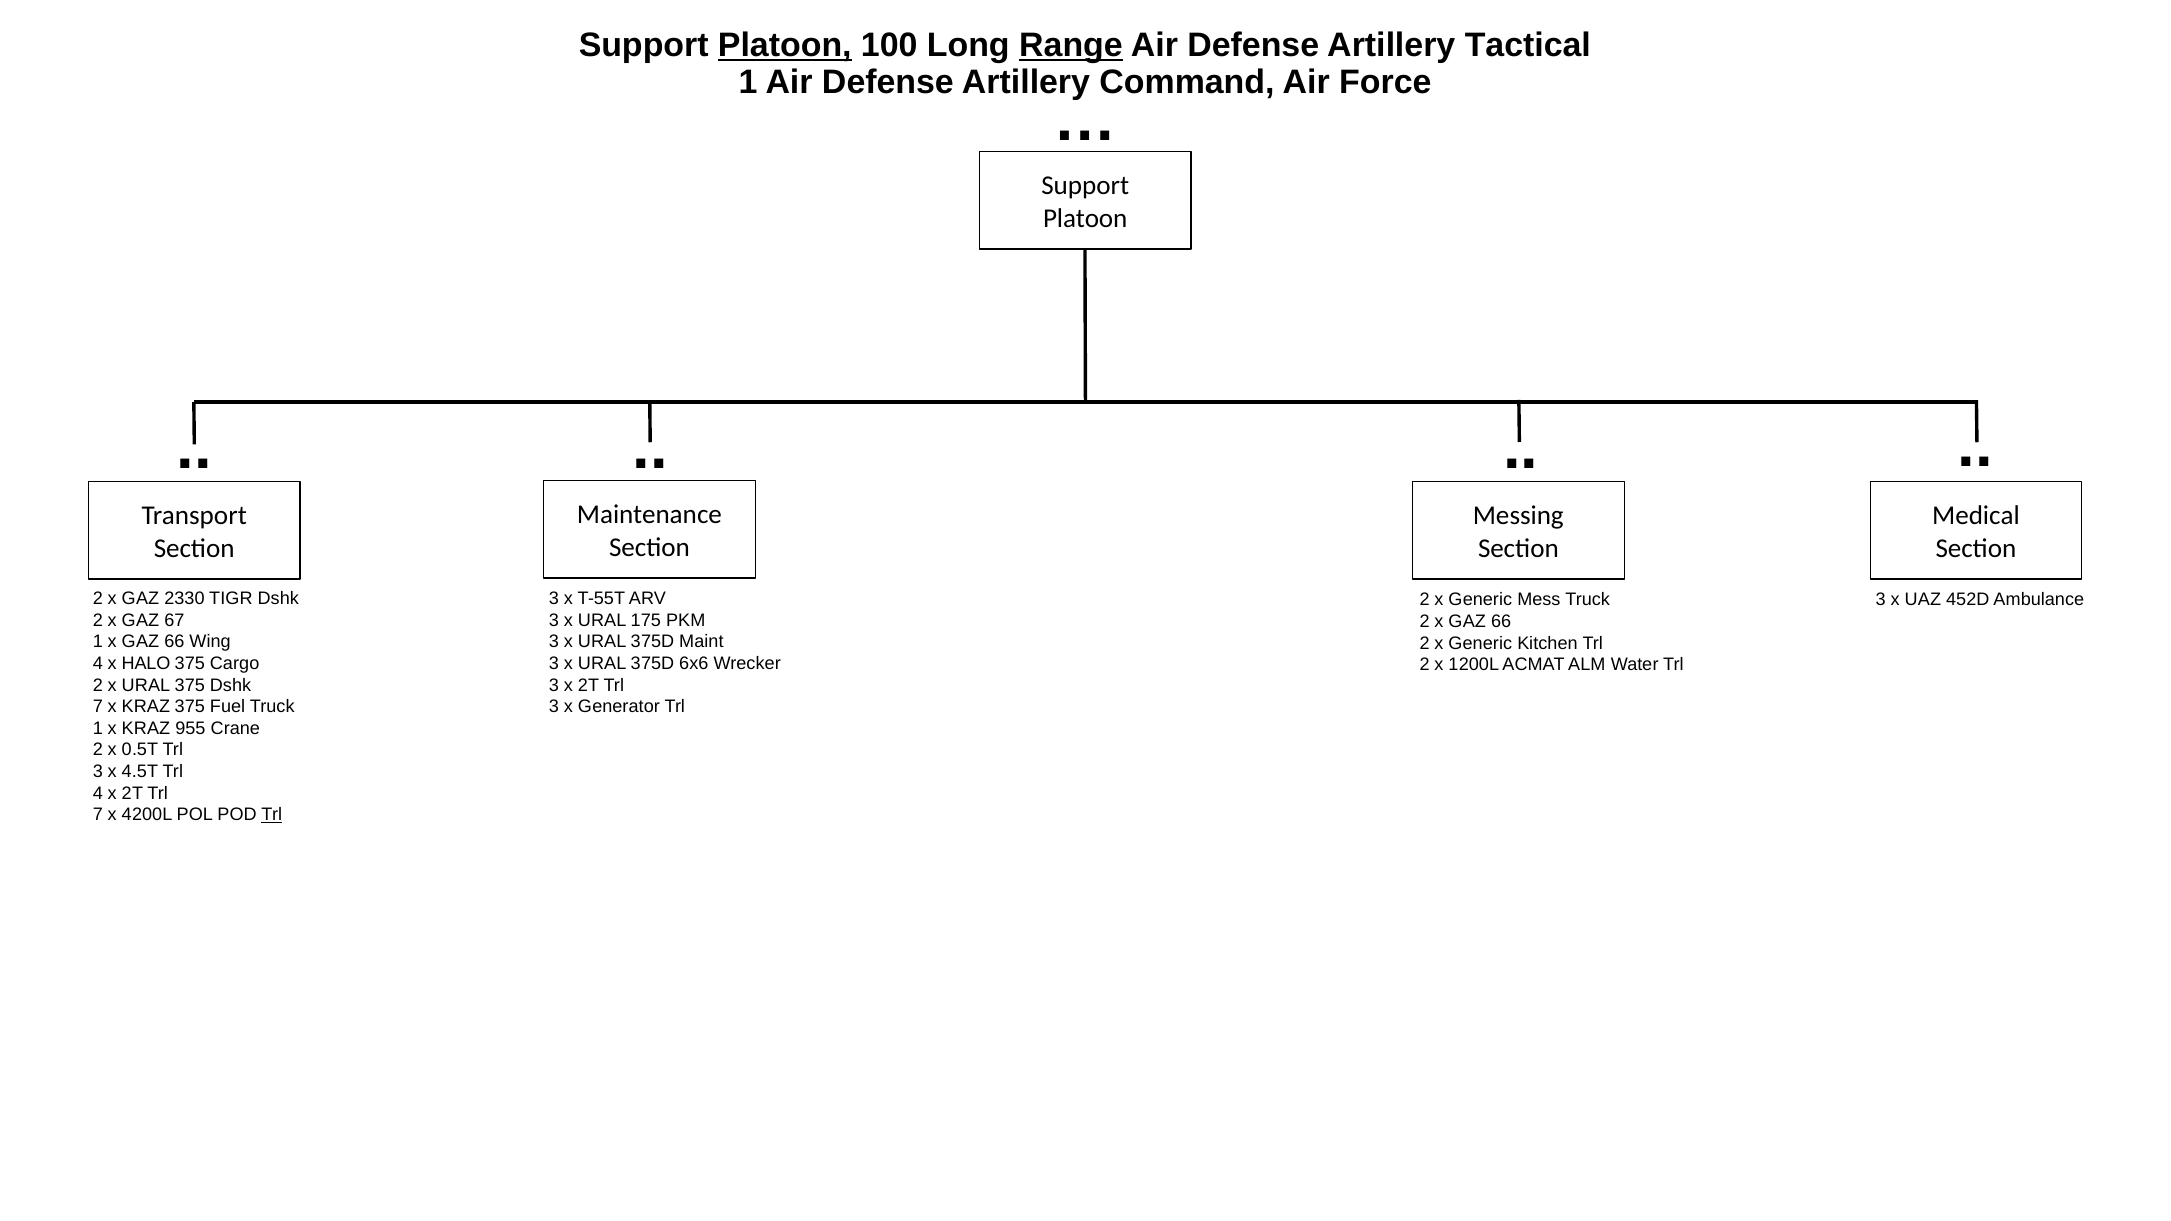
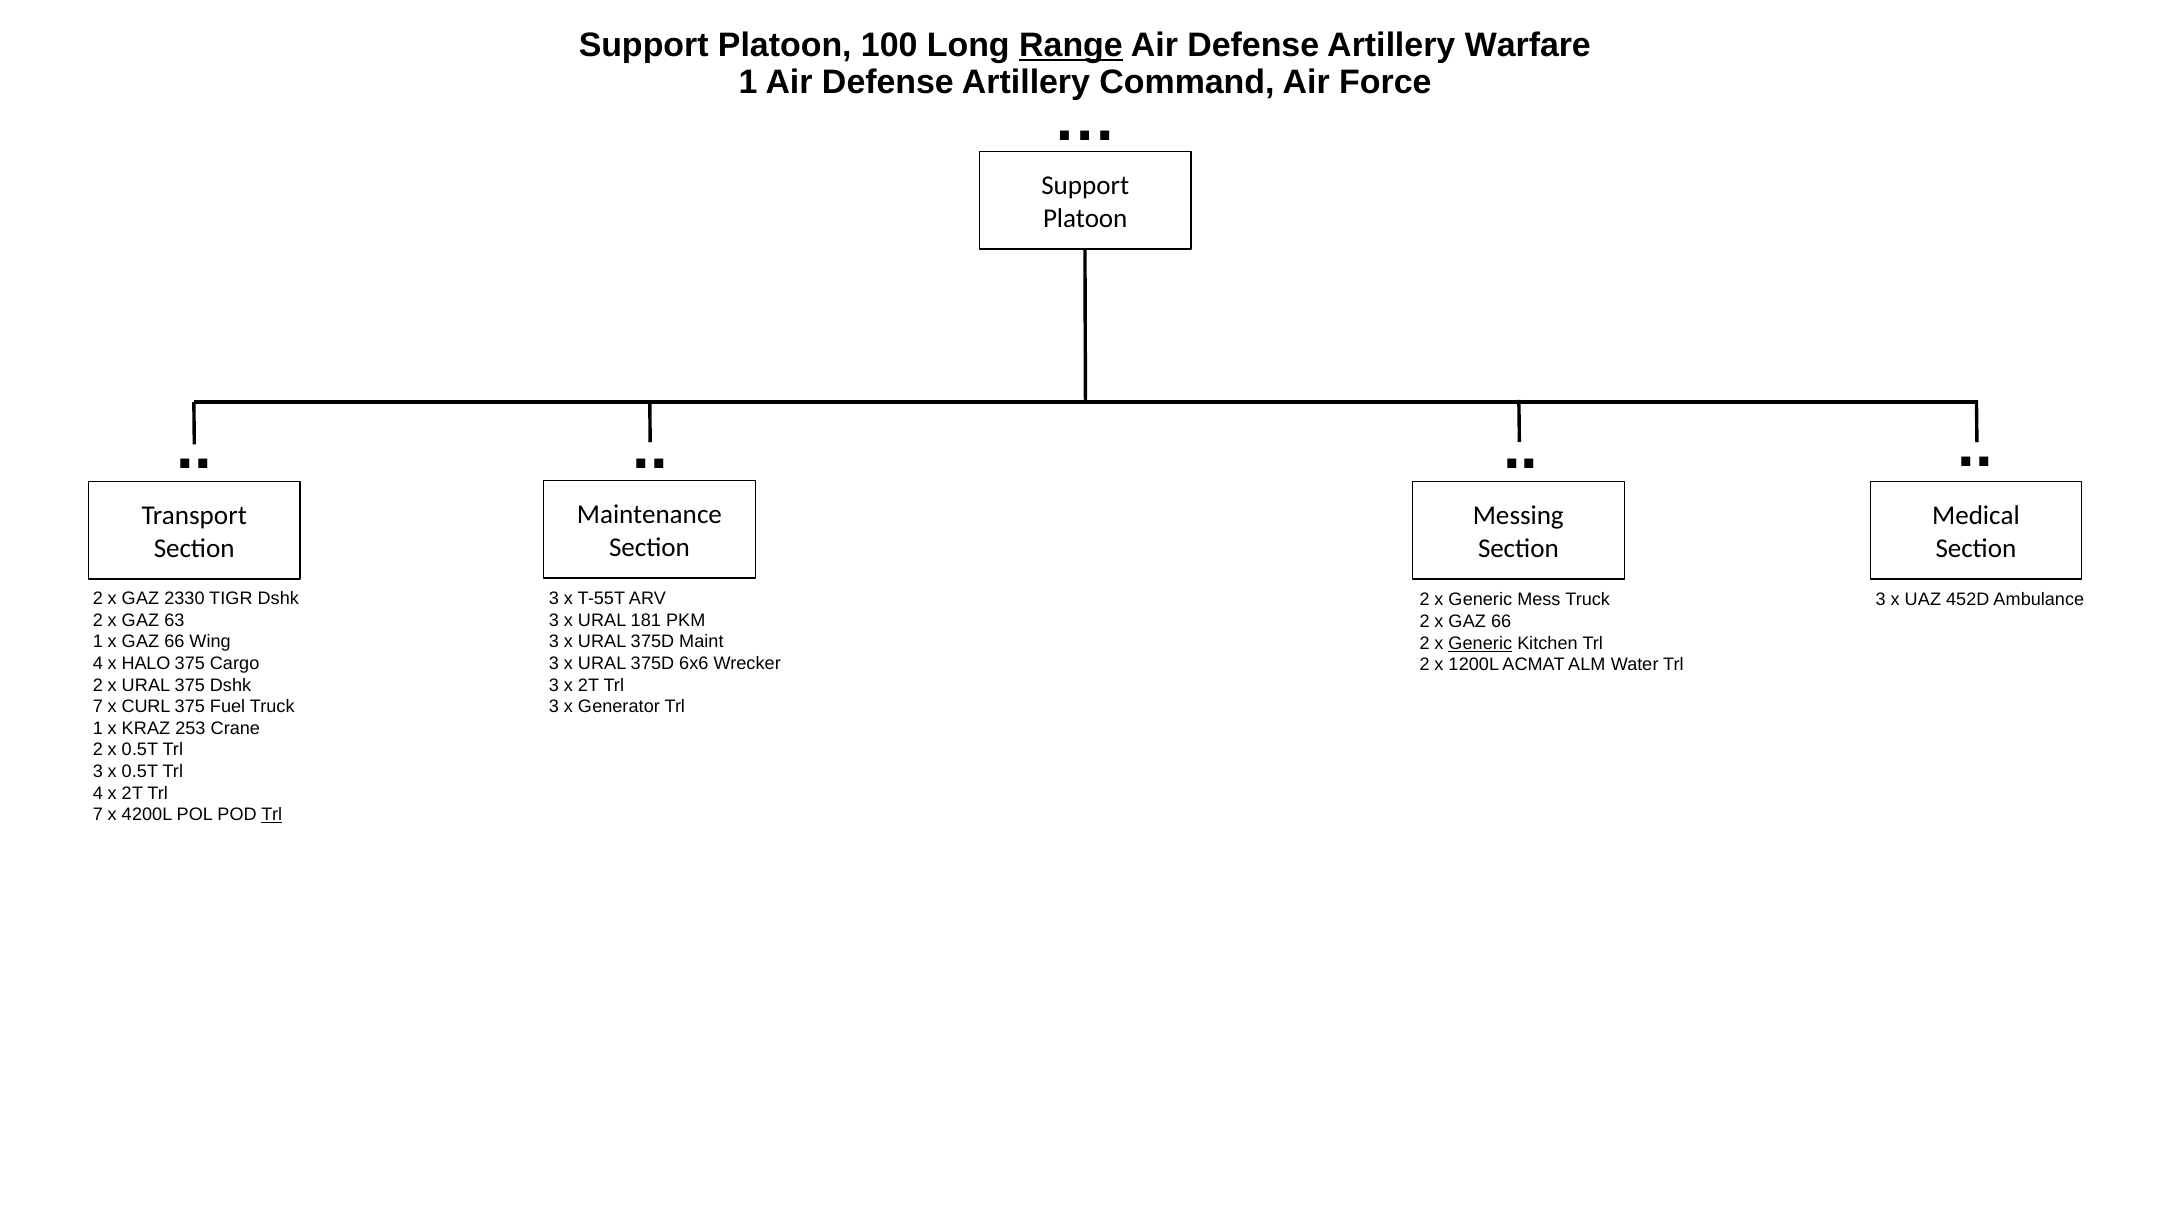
Platoon underline: present -> none (785, 46)
Tactical: Tactical -> Warfare (1528, 46)
67: 67 -> 63 (174, 620)
175: 175 -> 181 (646, 620)
Generic underline: none -> present (1480, 643)
7 x KRAZ: KRAZ -> CURL (146, 707)
955: 955 -> 253 (190, 728)
3 x 4.5T: 4.5T -> 0.5T (140, 772)
